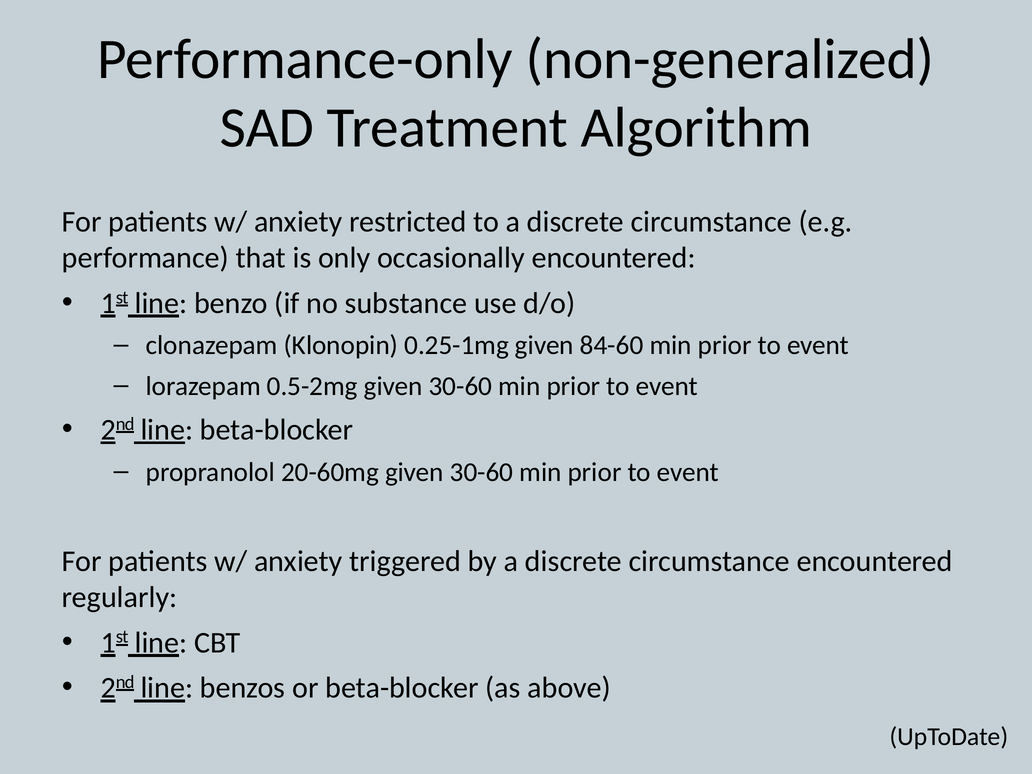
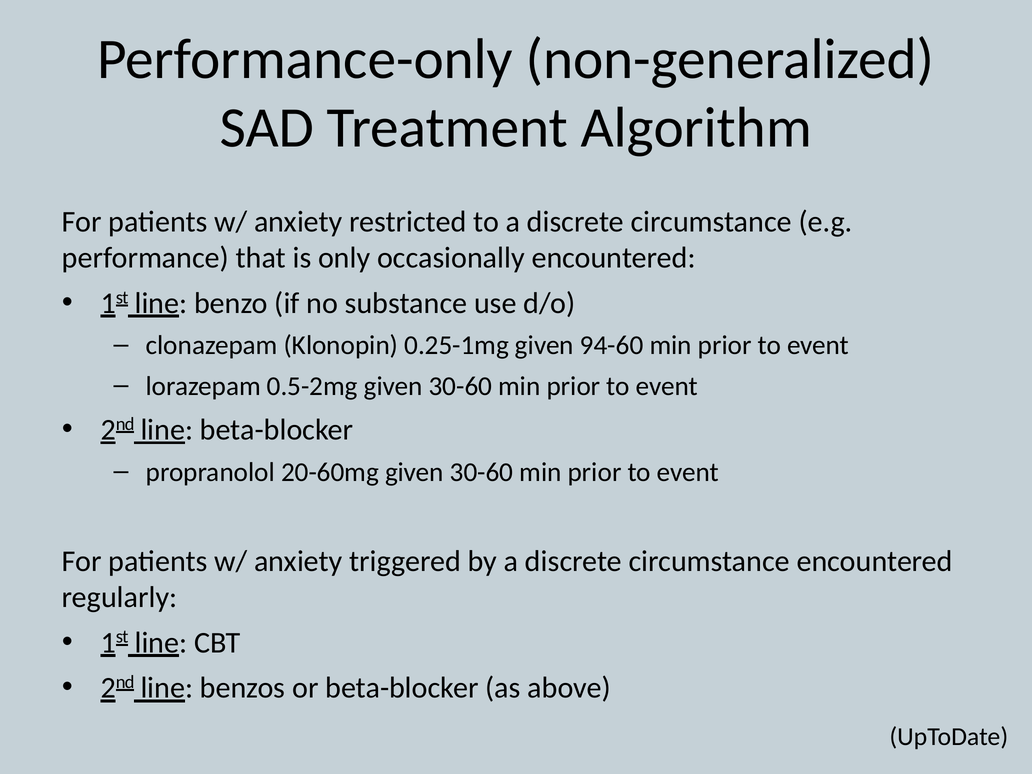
84-60: 84-60 -> 94-60 (612, 345)
